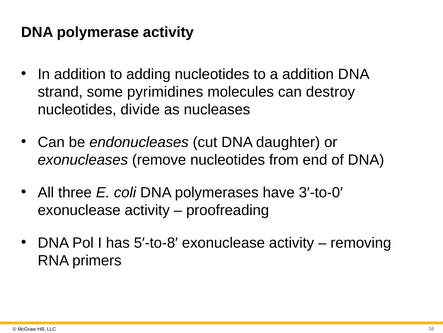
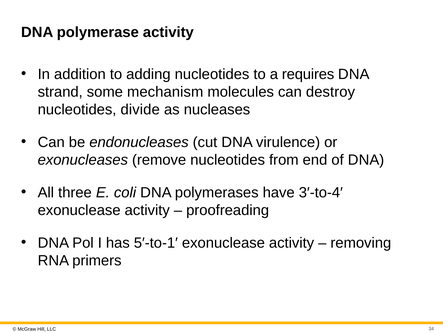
a addition: addition -> requires (308, 74)
pyrimidines: pyrimidines -> mechanism (165, 92)
daughter: daughter -> virulence (288, 142)
3′-to-0′: 3′-to-0′ -> 3′-to-4′ (321, 192)
5′-to-8′: 5′-to-8′ -> 5′-to-1′ (156, 242)
